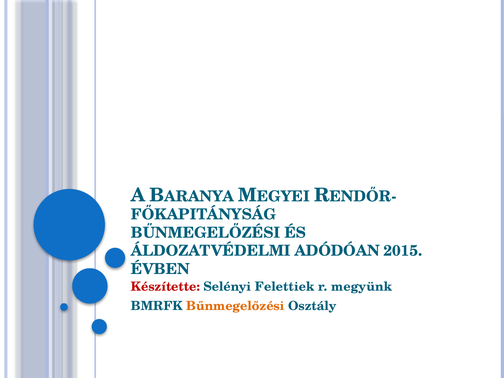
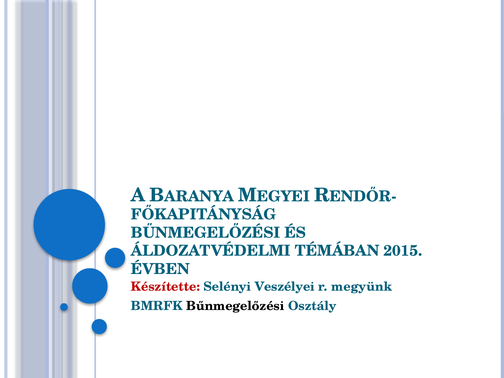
ADÓDÓAN: ADÓDÓAN -> TÉMÁBAN (337, 251)
Felettiek: Felettiek -> Veszélyei (285, 287)
Bűnmegelőzési colour: orange -> black (235, 306)
